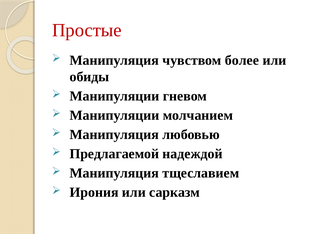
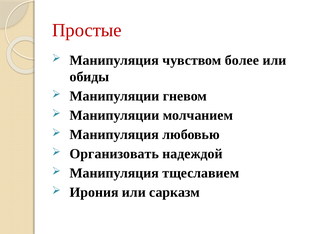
Предлагаемой: Предлагаемой -> Организовать (114, 154)
